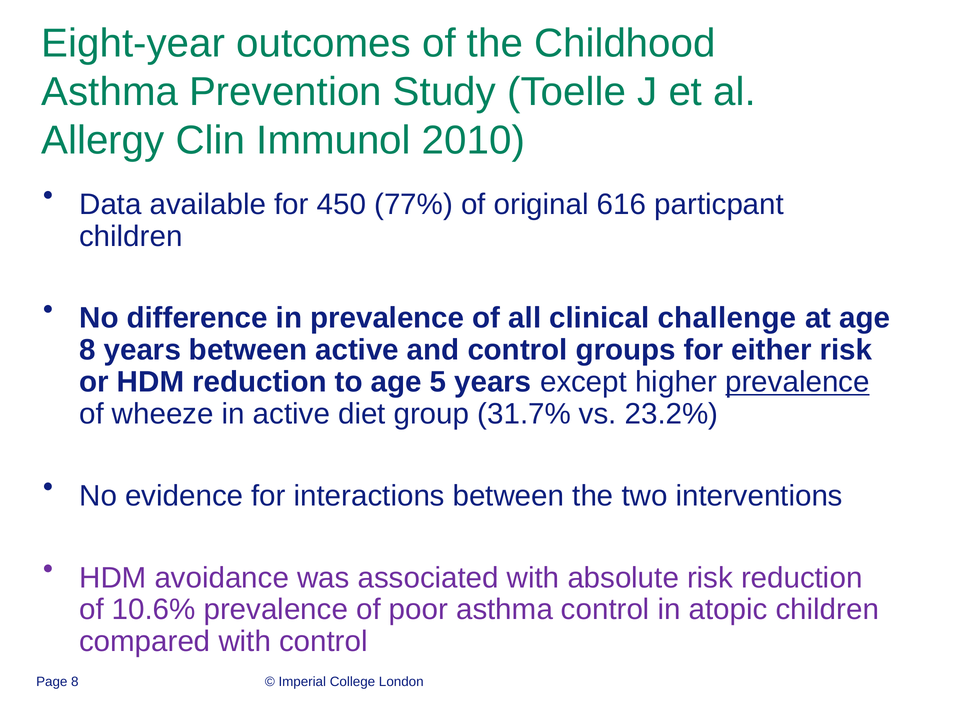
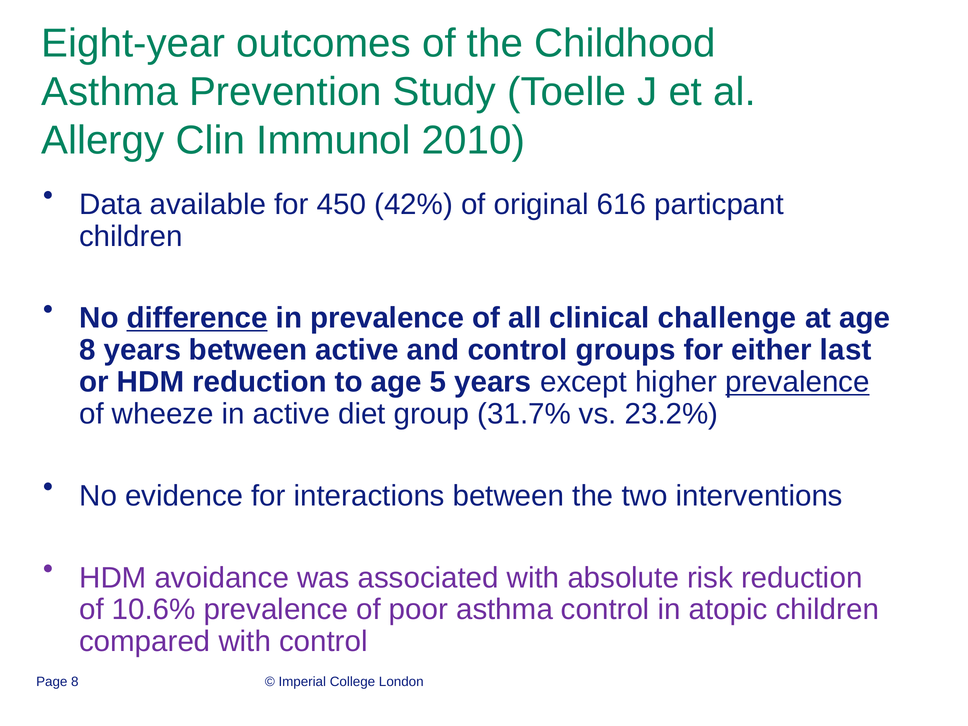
77%: 77% -> 42% (414, 204)
difference underline: none -> present (197, 318)
either risk: risk -> last (846, 350)
